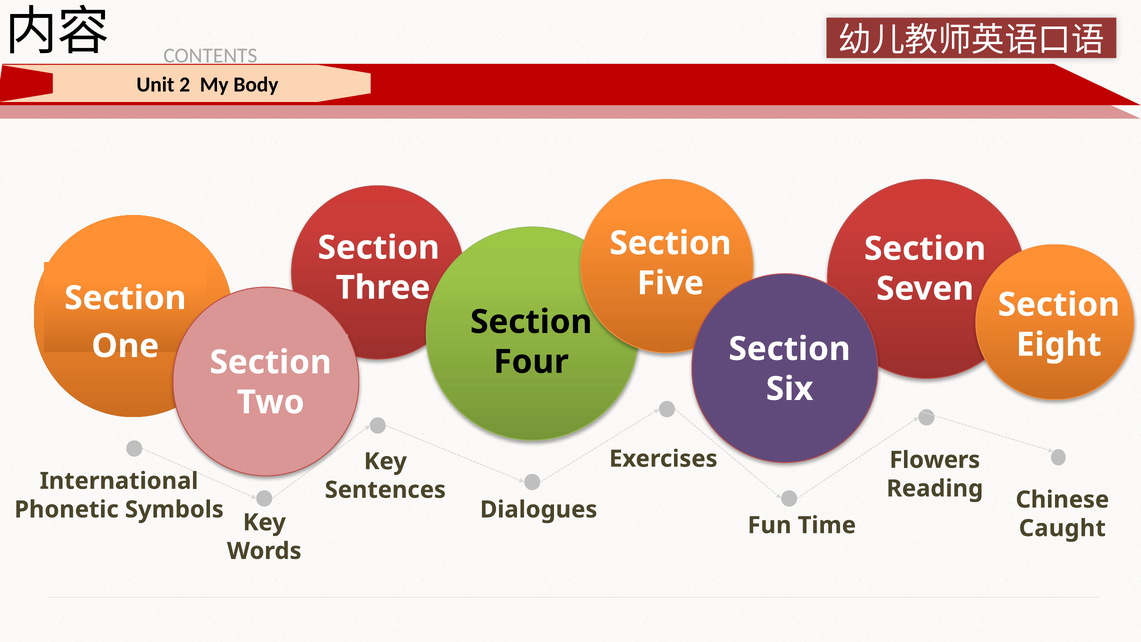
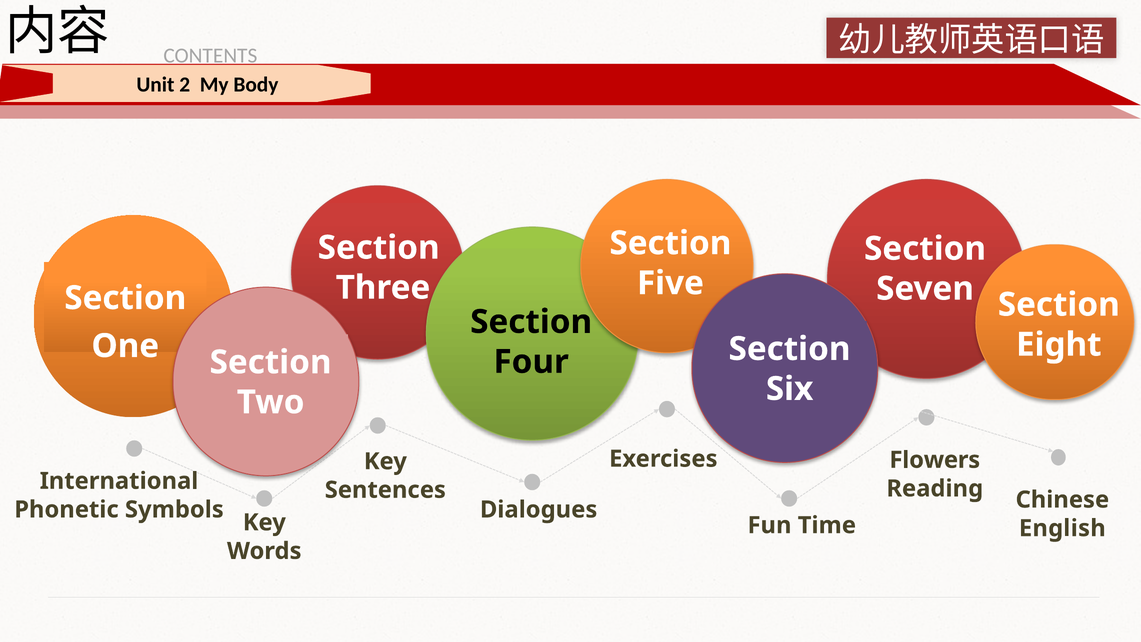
Caught: Caught -> English (1062, 528)
